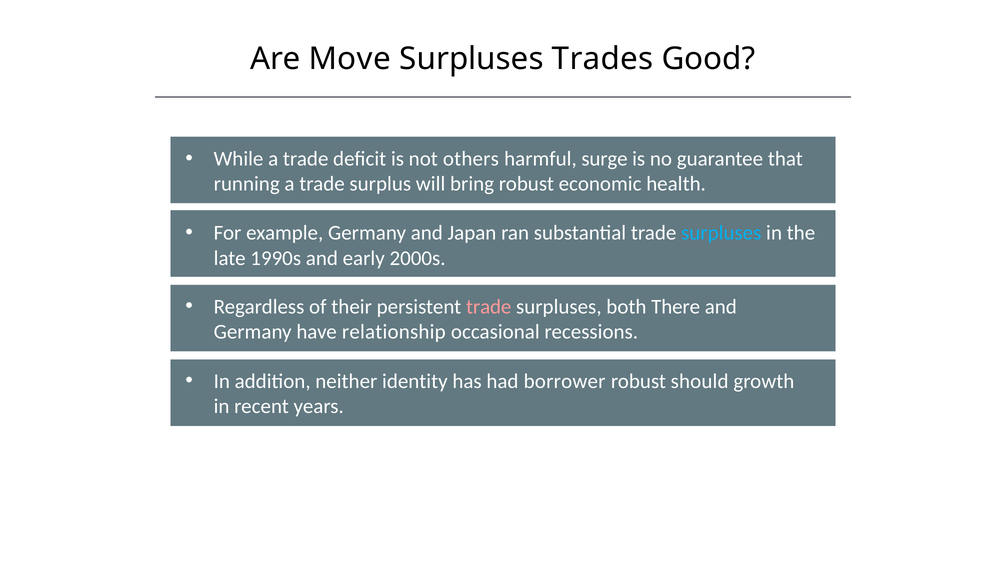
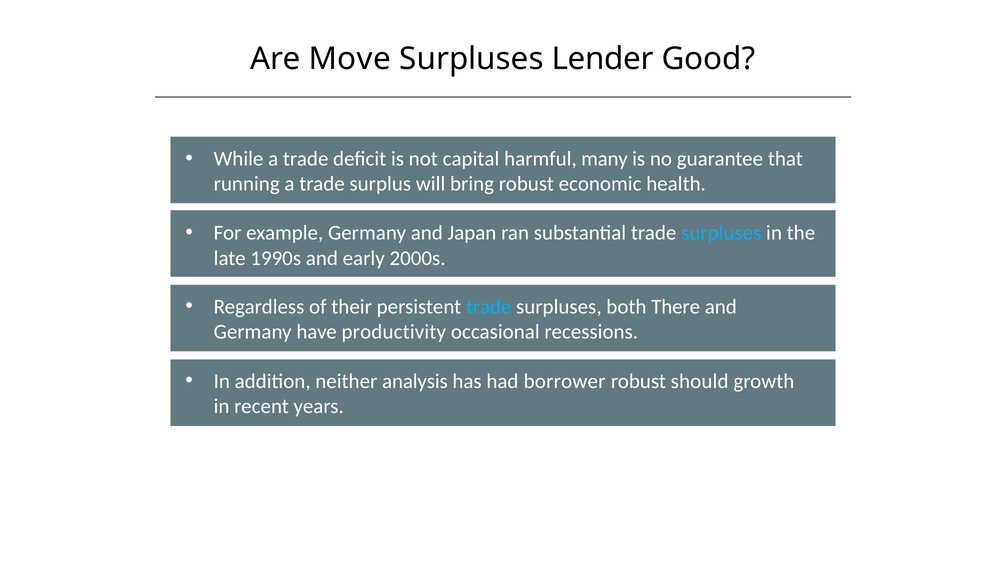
Trades: Trades -> Lender (603, 59)
others: others -> capital (471, 159)
surge: surge -> many (605, 159)
trade colour: pink -> light blue (489, 307)
relationship: relationship -> productivity (394, 332)
identity: identity -> analysis (415, 381)
